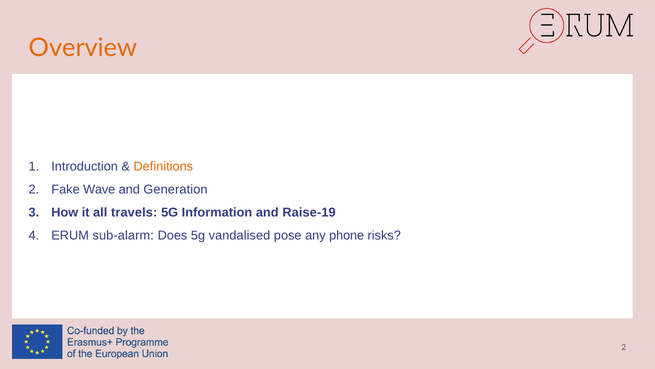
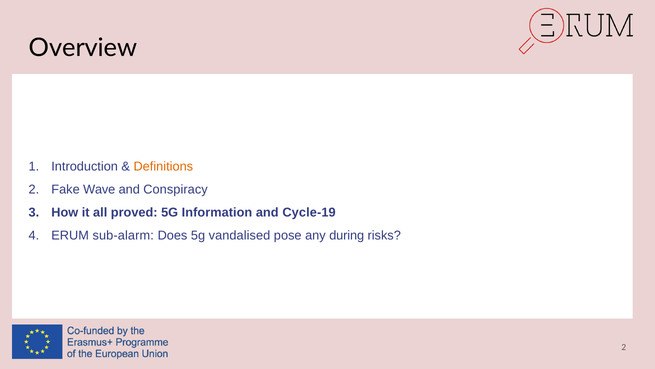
Overview colour: orange -> black (83, 48)
Generation: Generation -> Conspiracy (176, 189)
travels: travels -> proved (134, 212)
Raise-19: Raise-19 -> Cycle-19 (309, 212)
phone: phone -> during (347, 235)
